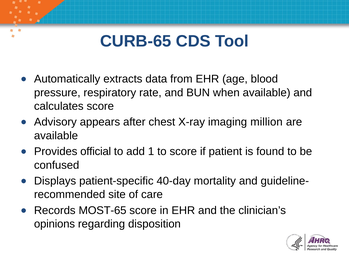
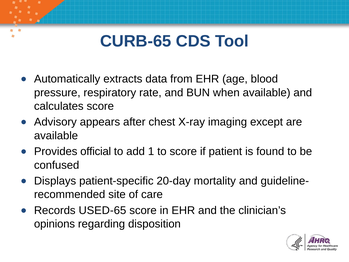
million: million -> except (267, 122)
40-day: 40-day -> 20-day (174, 181)
MOST-65: MOST-65 -> USED-65 (102, 210)
